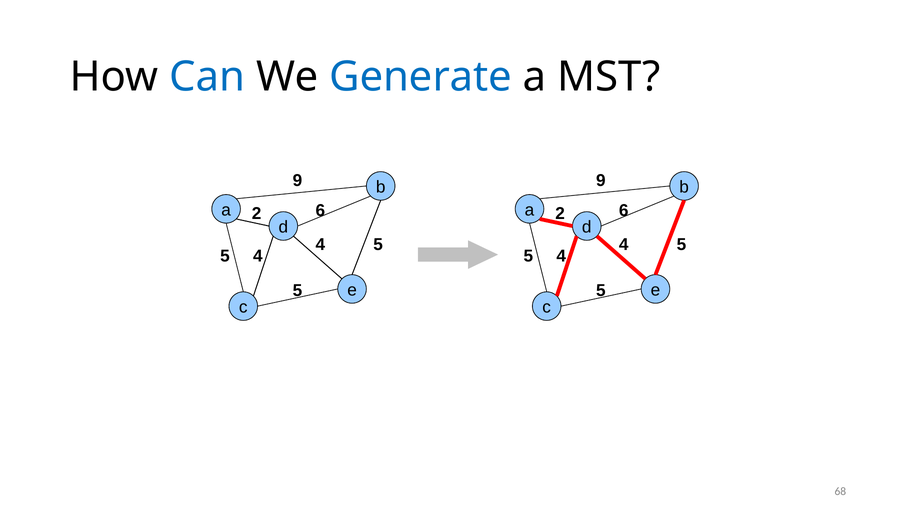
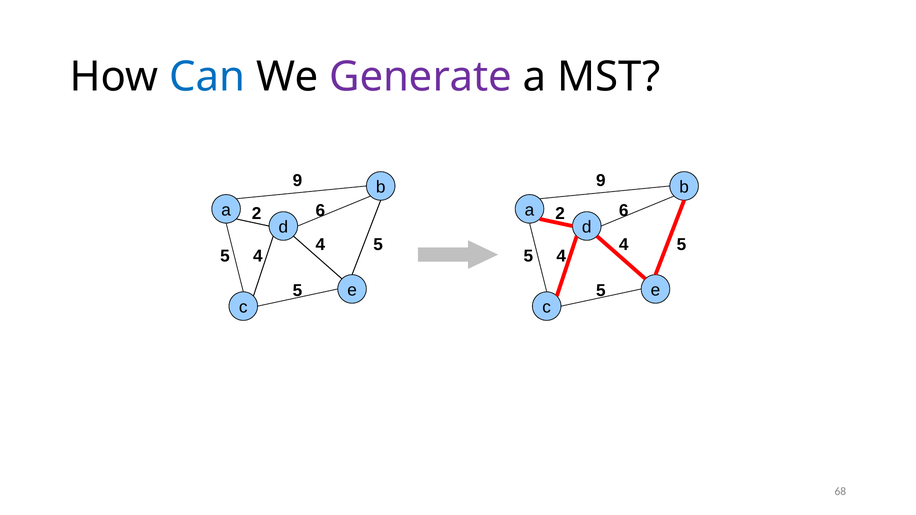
Generate colour: blue -> purple (421, 77)
